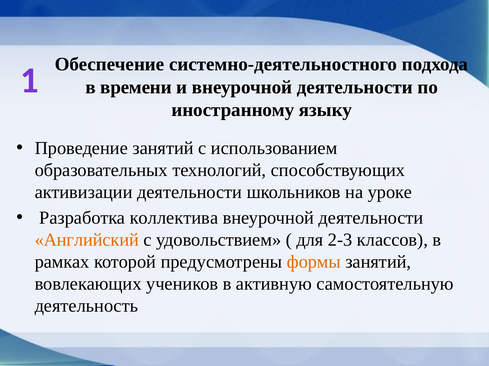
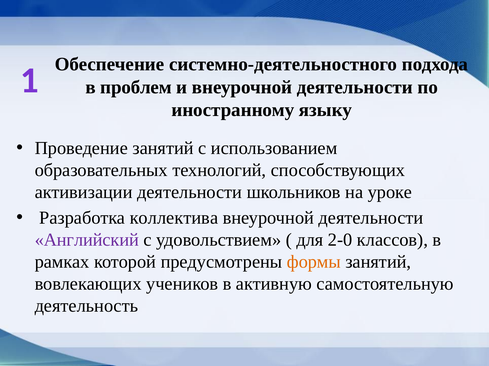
времени: времени -> проблем (136, 87)
Английский colour: orange -> purple (87, 240)
2-3: 2-3 -> 2-0 (340, 240)
